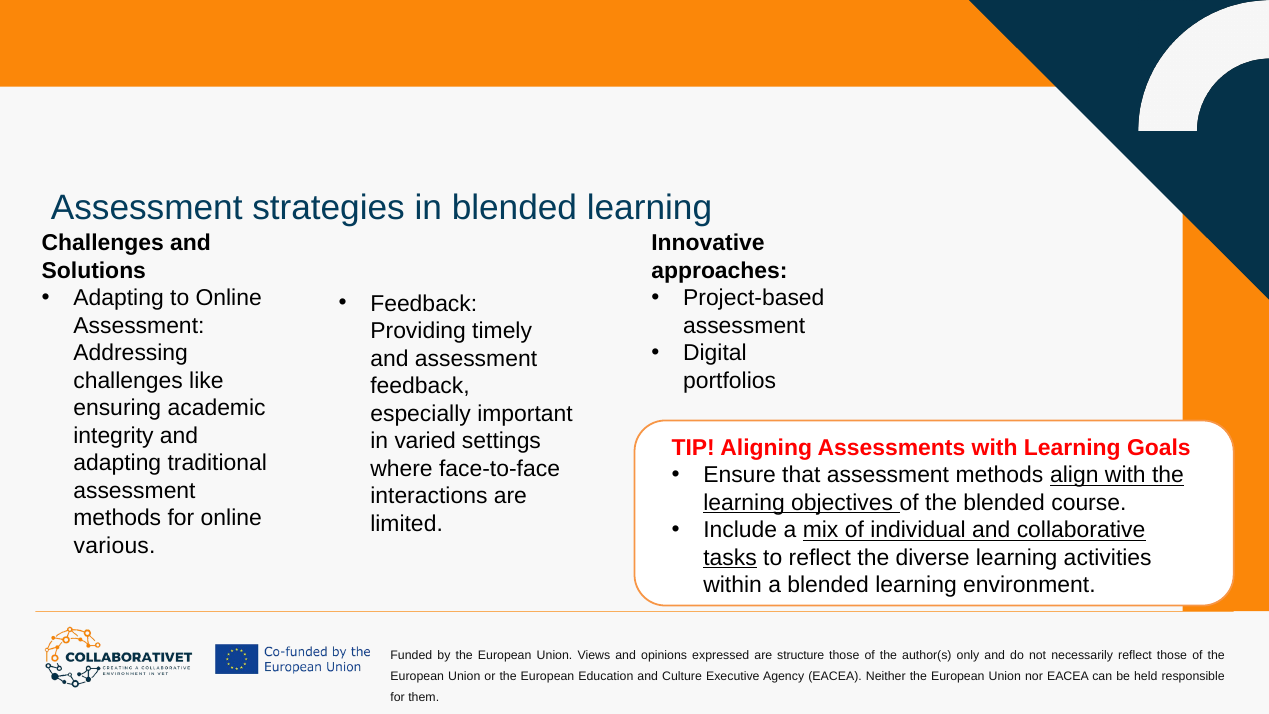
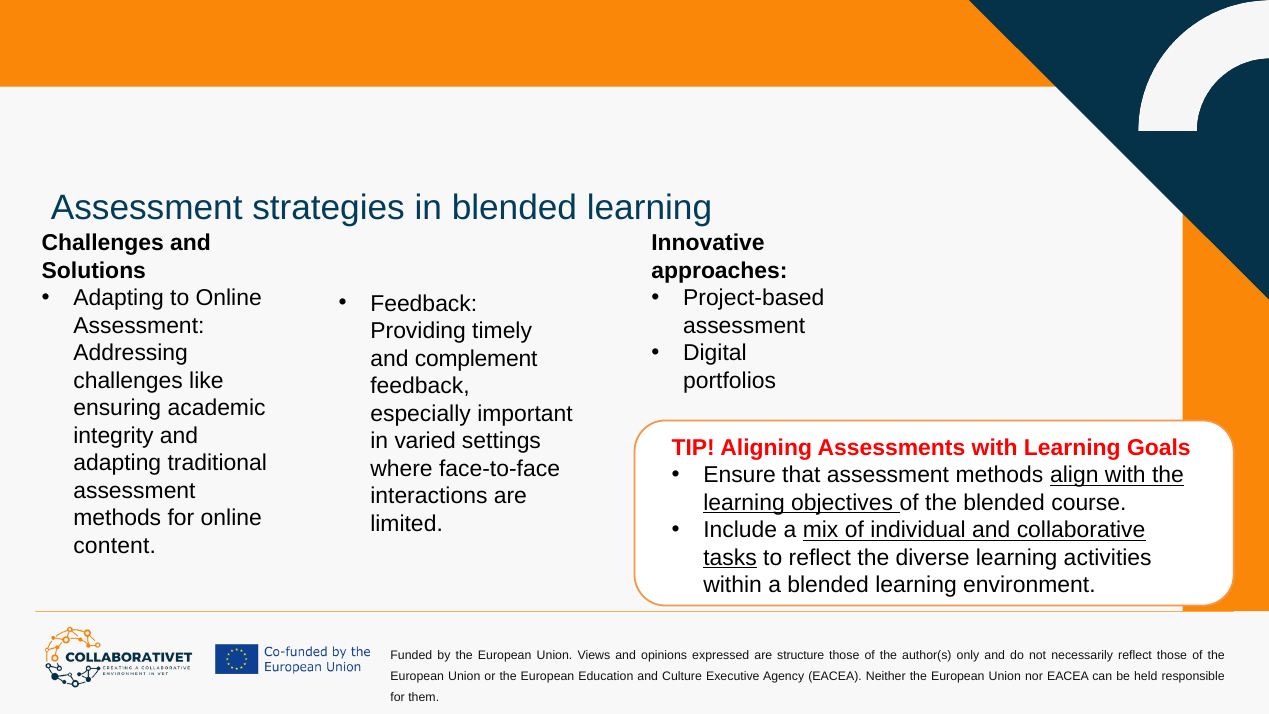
and assessment: assessment -> complement (476, 359)
various: various -> content (115, 545)
